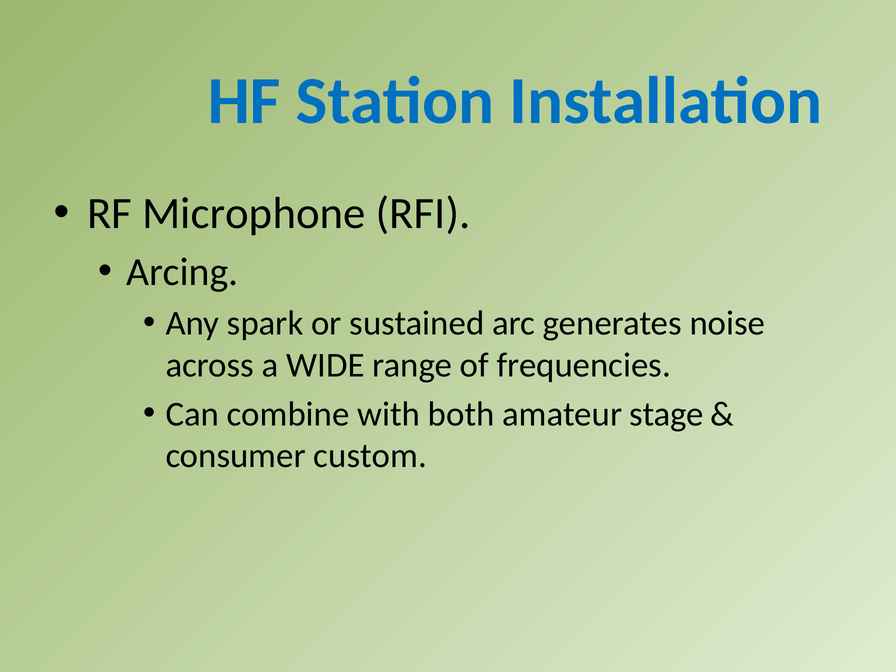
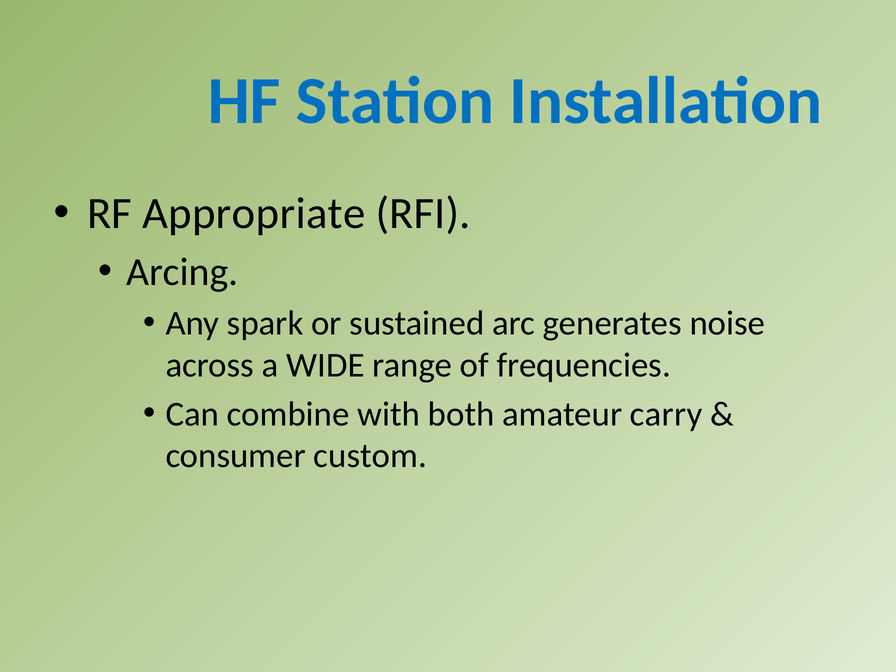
Microphone: Microphone -> Appropriate (254, 214)
stage: stage -> carry (666, 414)
